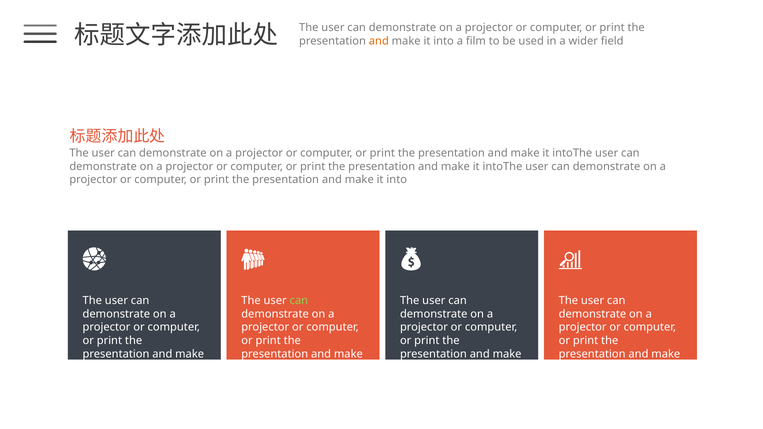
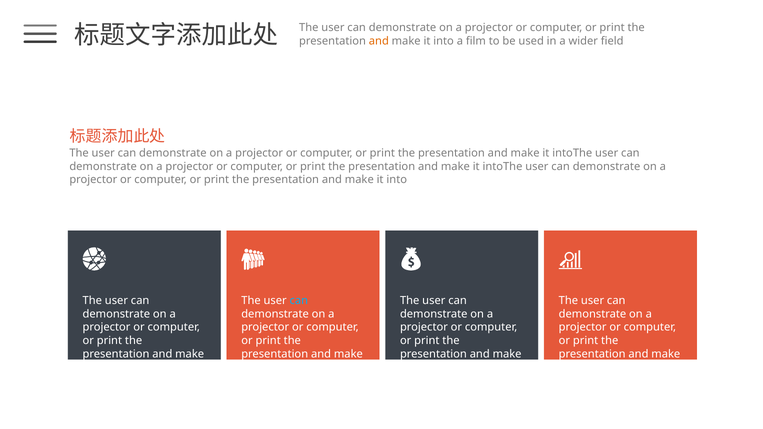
can colour: light green -> light blue (299, 301)
